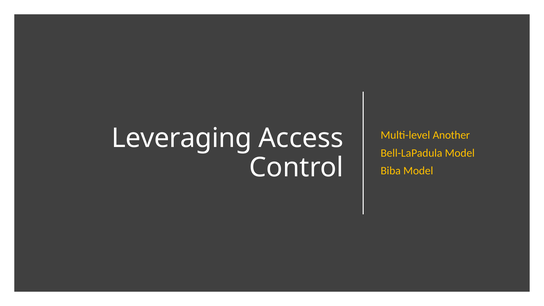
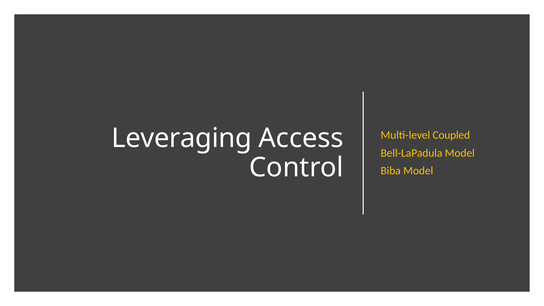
Another: Another -> Coupled (451, 135)
